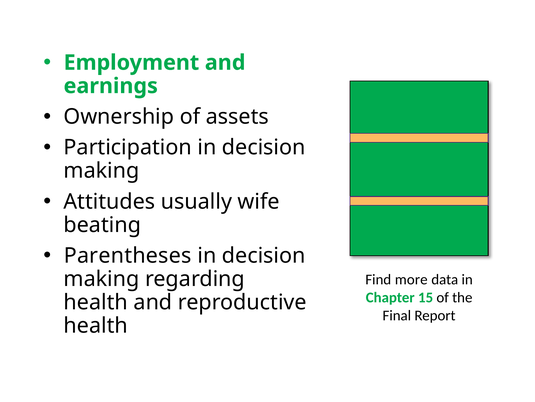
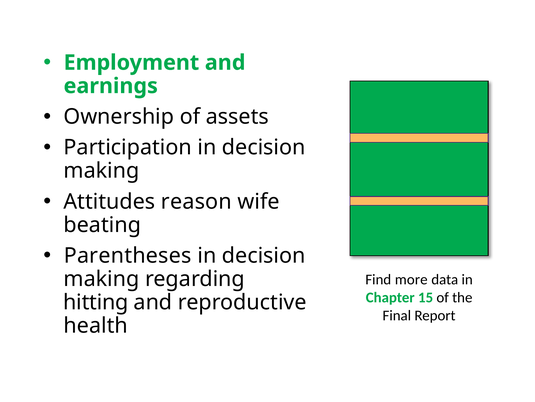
usually: usually -> reason (196, 201)
health: health -> hitting (96, 302)
